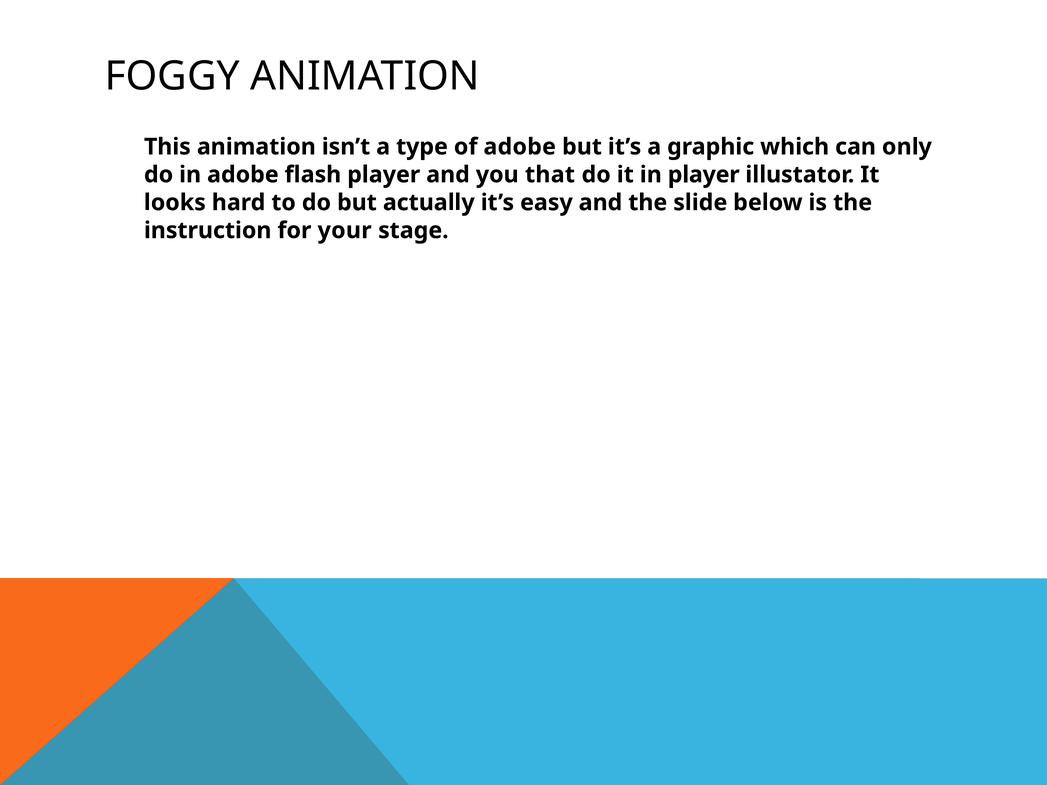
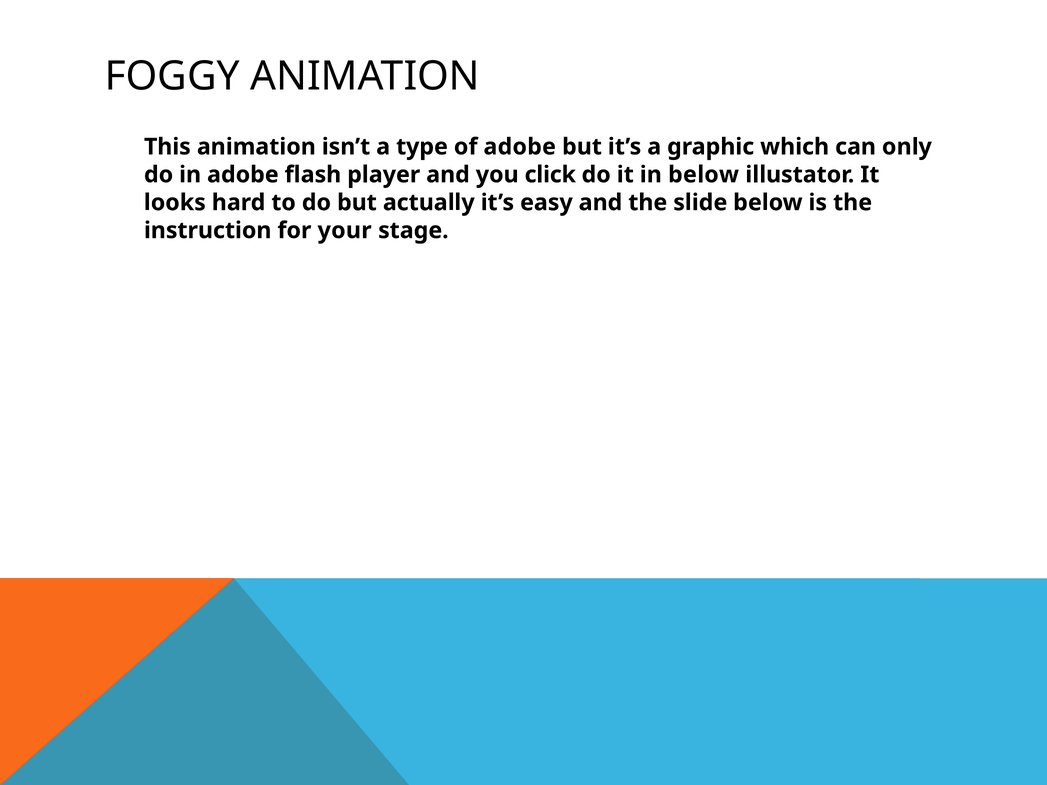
that: that -> click (550, 175)
in player: player -> below (703, 175)
